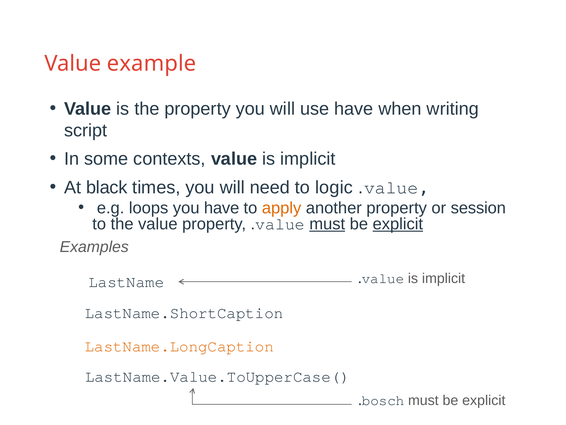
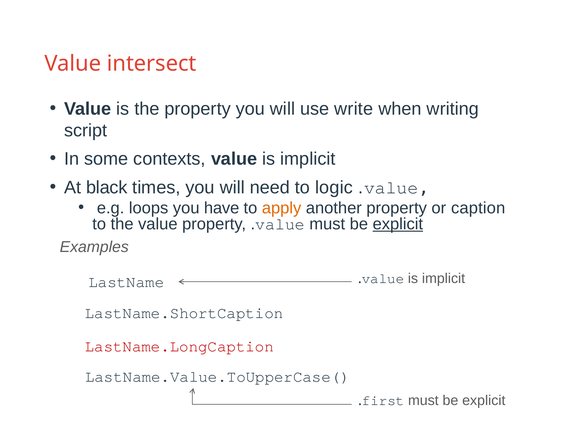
example: example -> intersect (152, 63)
use have: have -> write (354, 109)
session: session -> caption (478, 208)
must underline: present -> none (327, 224)
LastName.LongCaption colour: orange -> red (179, 346)
bosch: bosch -> first (383, 400)
